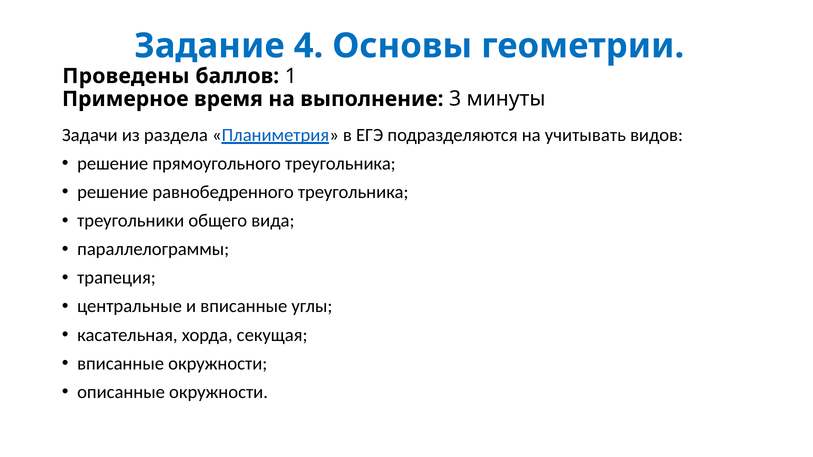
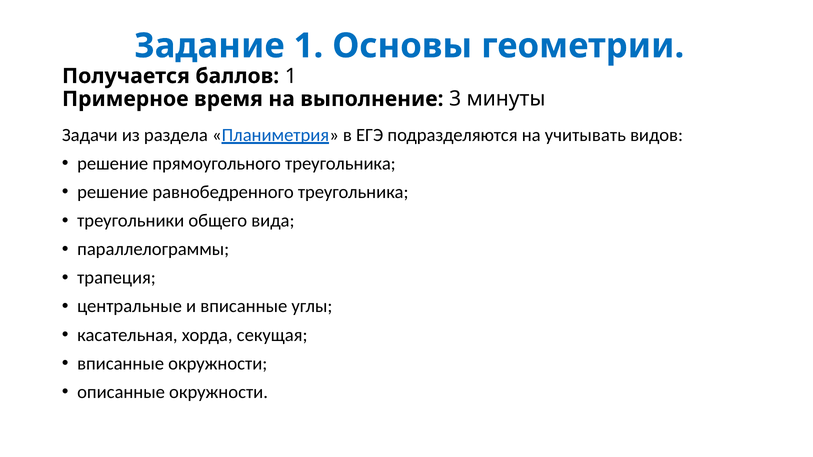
Задание 4: 4 -> 1 (308, 46)
Проведены: Проведены -> Получается (126, 76)
